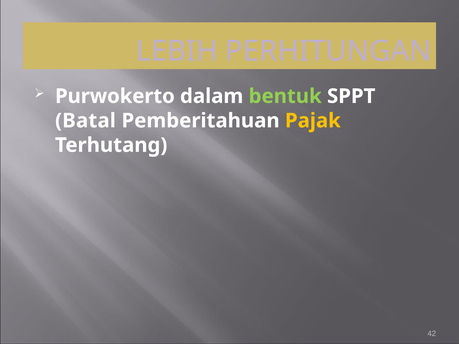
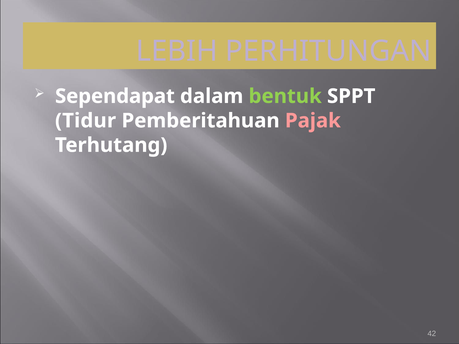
Purwokerto: Purwokerto -> Sependapat (115, 96)
Batal: Batal -> Tidur (86, 121)
Pajak colour: yellow -> pink (313, 121)
